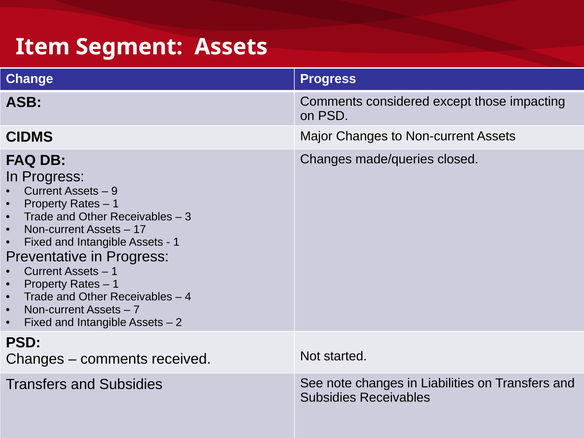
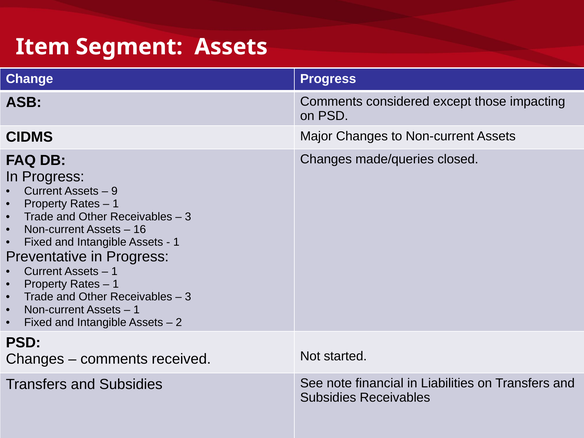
17: 17 -> 16 (140, 229)
4: 4 -> 3 (188, 297)
7: 7 -> 1 (136, 310)
note changes: changes -> financial (380, 383)
